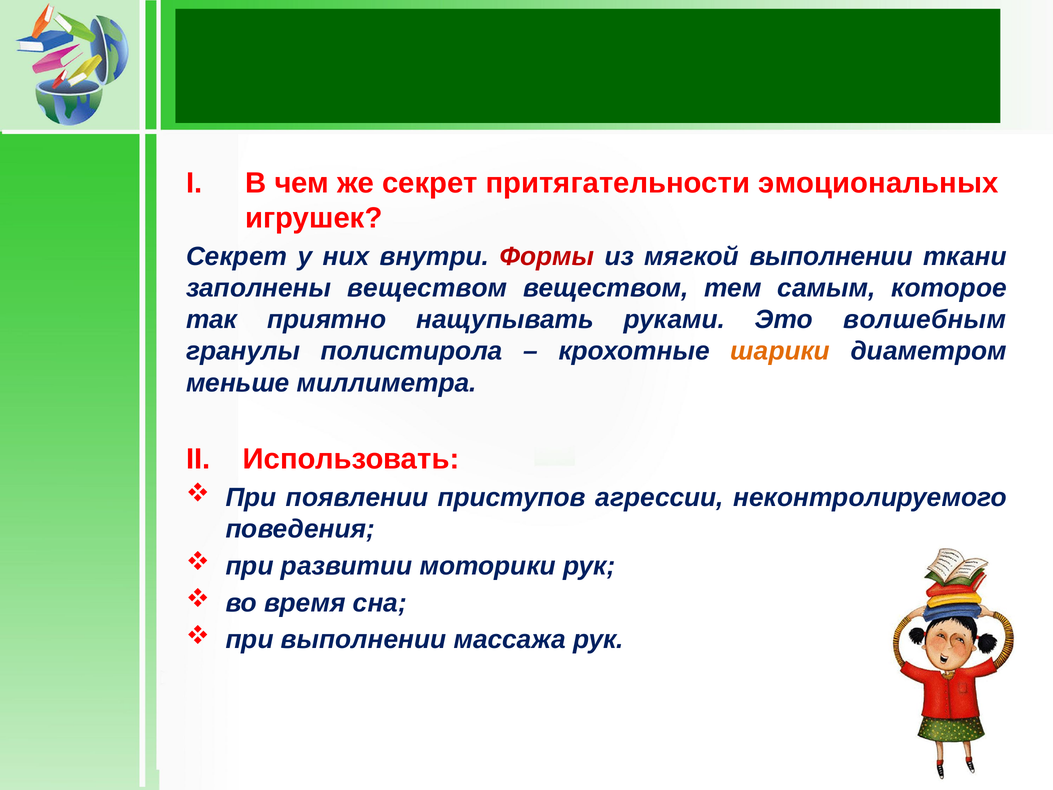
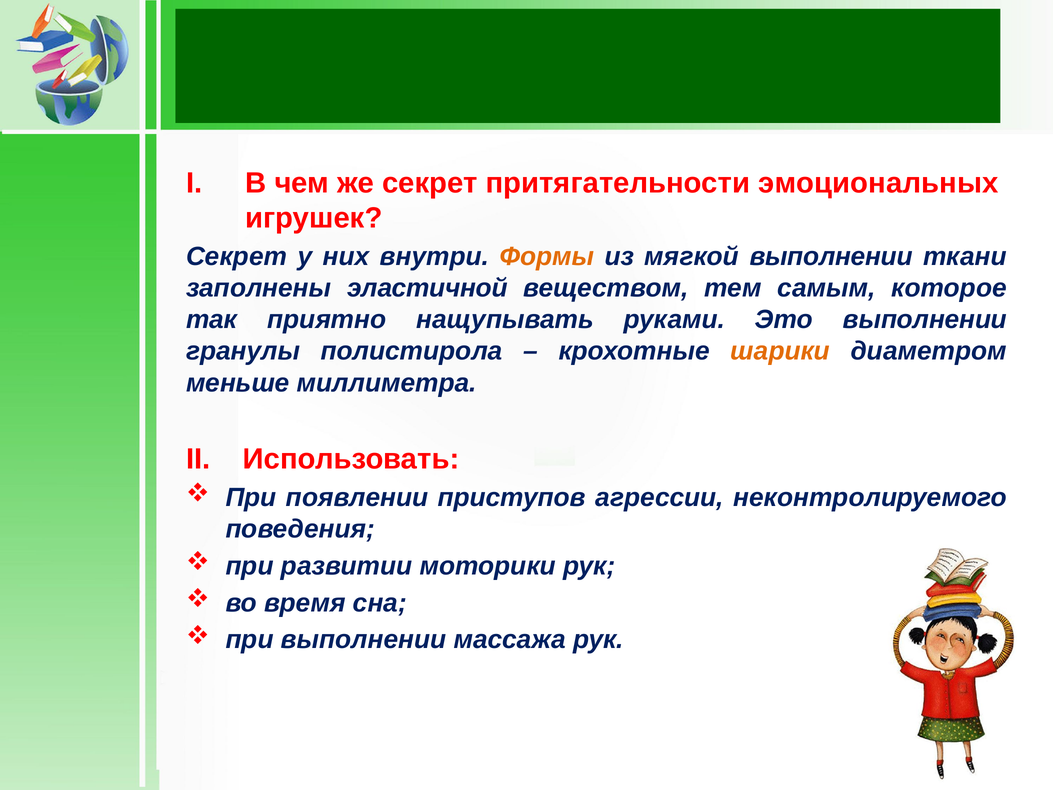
Формы colour: red -> orange (547, 256)
заполнены веществом: веществом -> эластичной (427, 288)
Это волшебным: волшебным -> выполнении (925, 320)
